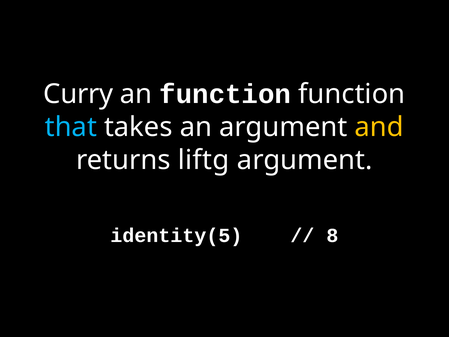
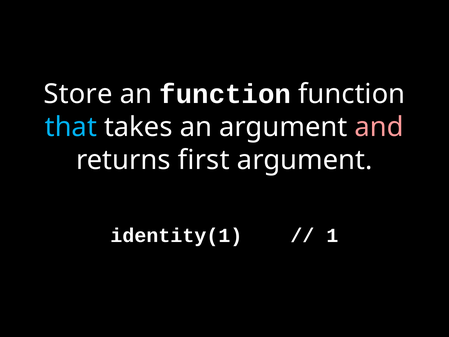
Curry: Curry -> Store (78, 94)
and colour: yellow -> pink (379, 127)
liftg: liftg -> first (204, 160)
identity(5: identity(5 -> identity(1 (177, 235)
8: 8 -> 1 (332, 235)
